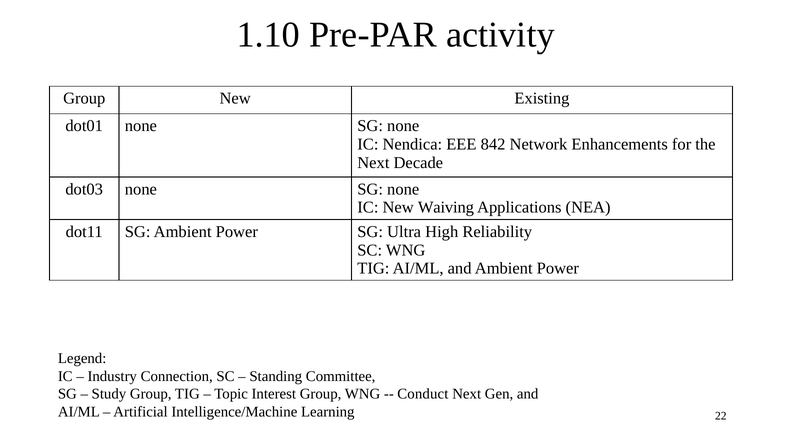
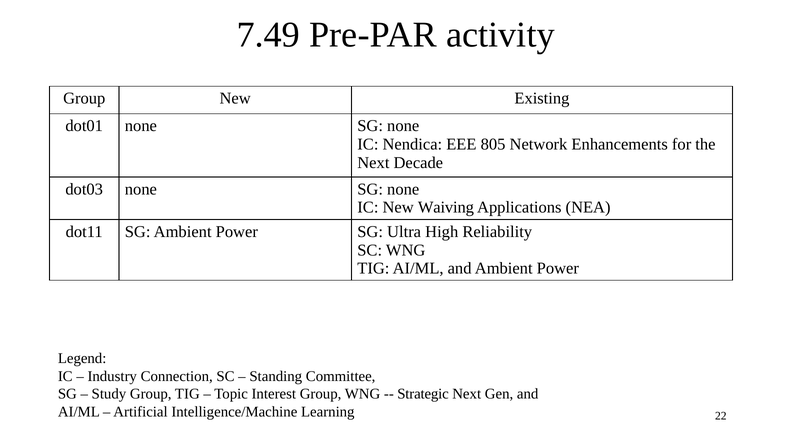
1.10: 1.10 -> 7.49 (268, 35)
842: 842 -> 805 (493, 144)
Conduct: Conduct -> Strategic (423, 394)
